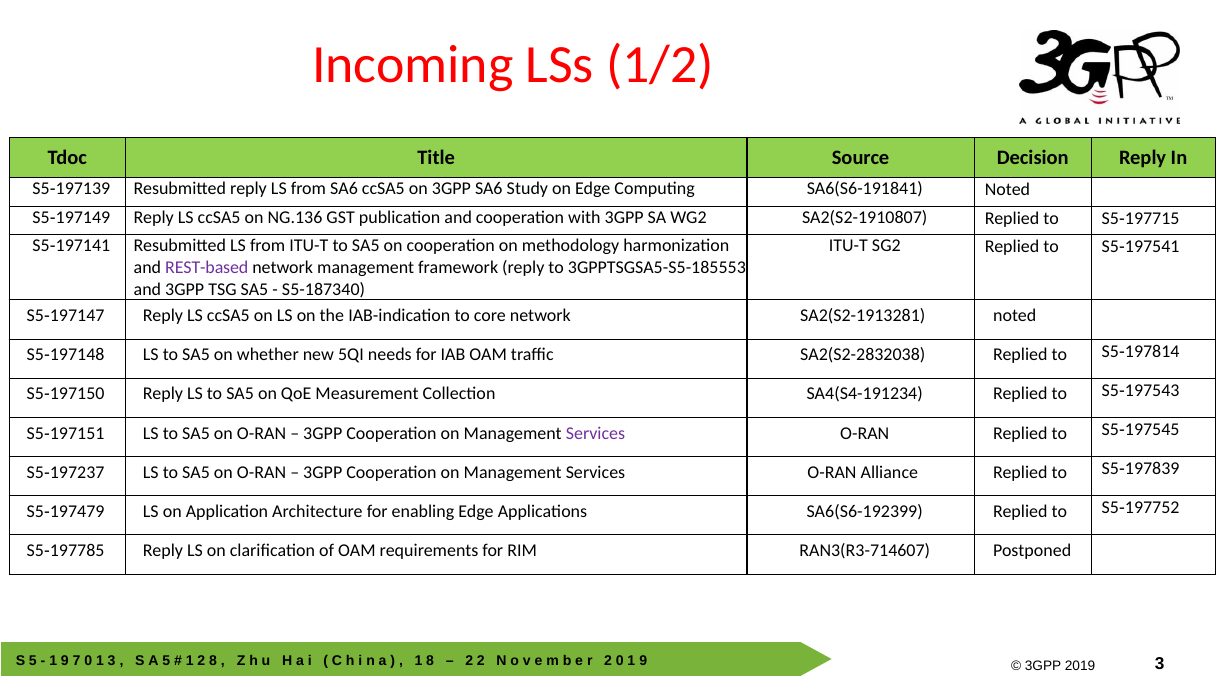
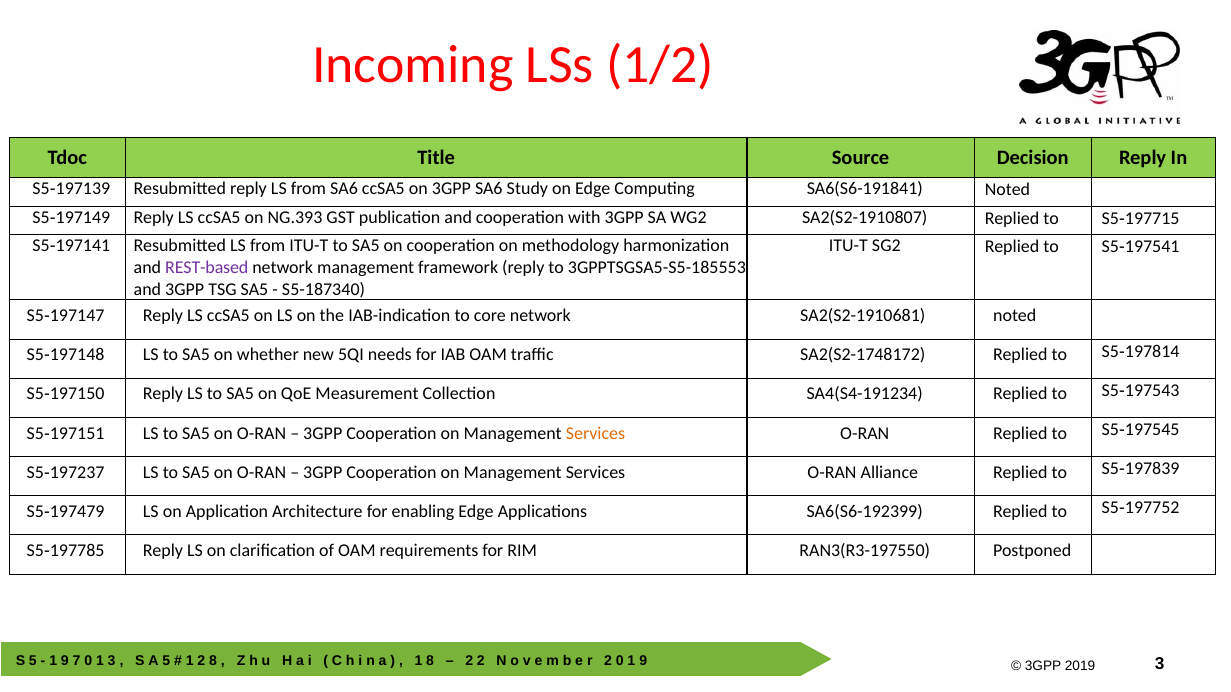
NG.136: NG.136 -> NG.393 (295, 218)
SA2(S2-1913281: SA2(S2-1913281 -> SA2(S2-1910681 (863, 316)
SA2(S2-2832038: SA2(S2-2832038 -> SA2(S2-1748172 (863, 355)
Services colour: purple -> orange (595, 433)
RAN3(R3-714607: RAN3(R3-714607 -> RAN3(R3-197550 (865, 551)
